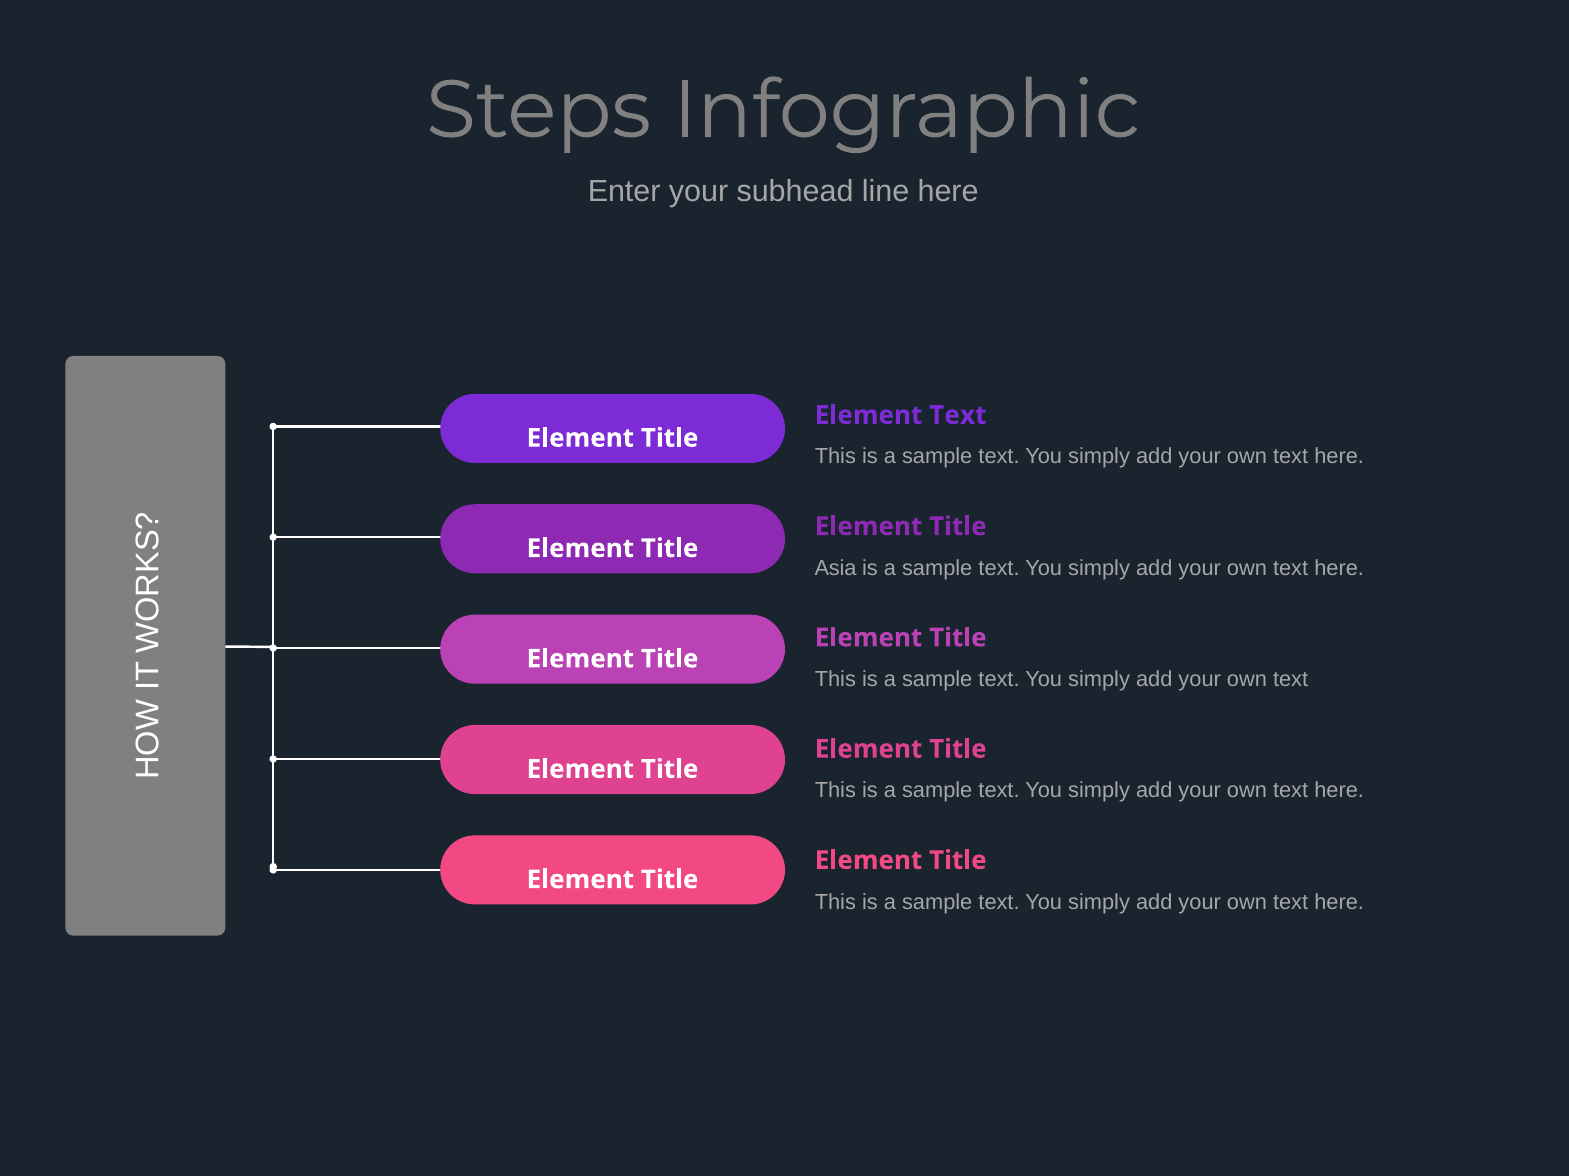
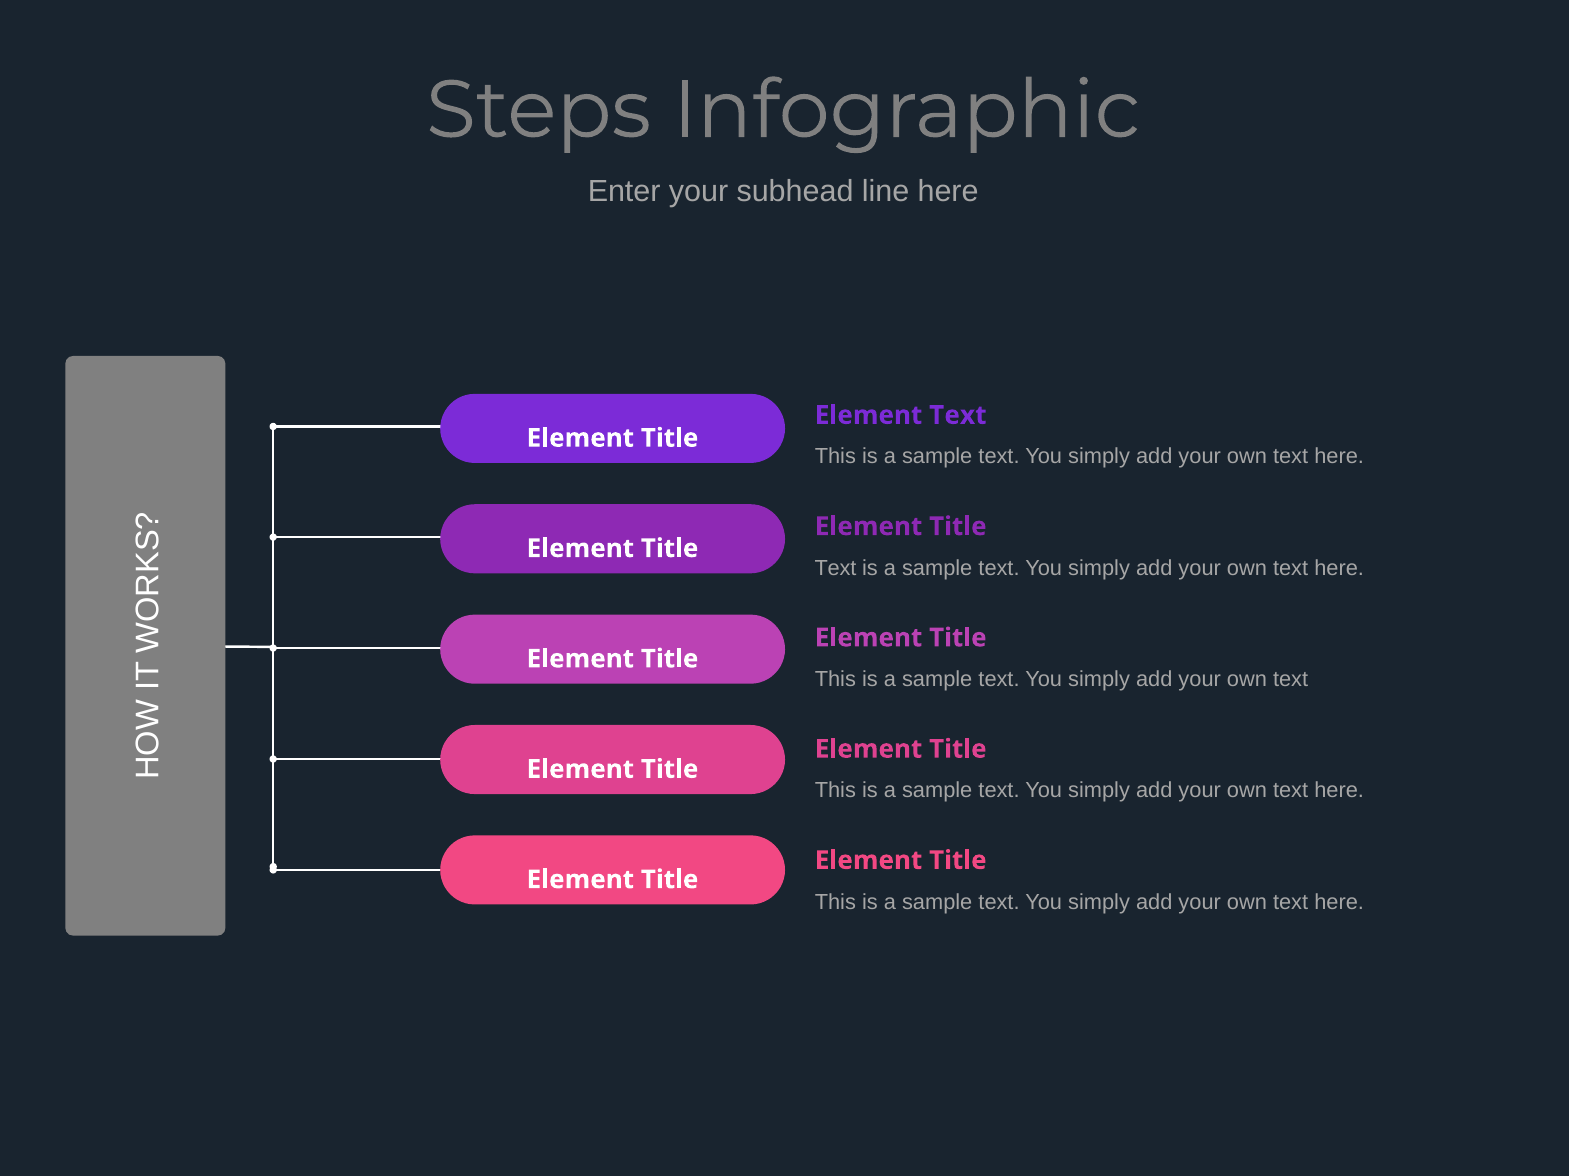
Asia: Asia -> Text (836, 568)
